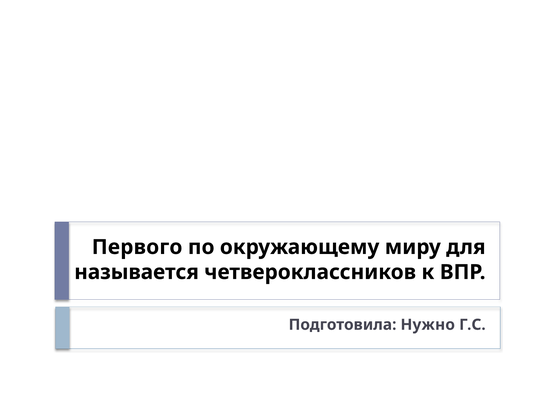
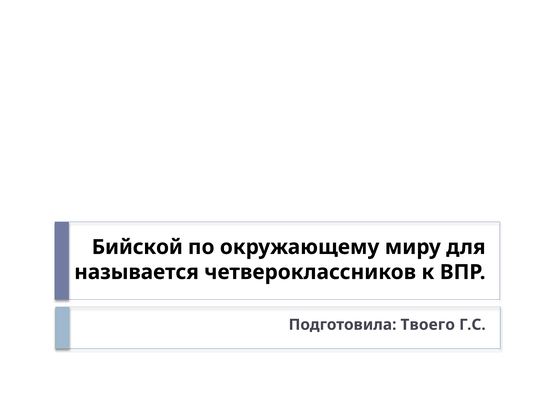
Первого: Первого -> Бийской (137, 247)
Нужно: Нужно -> Твоего (428, 325)
